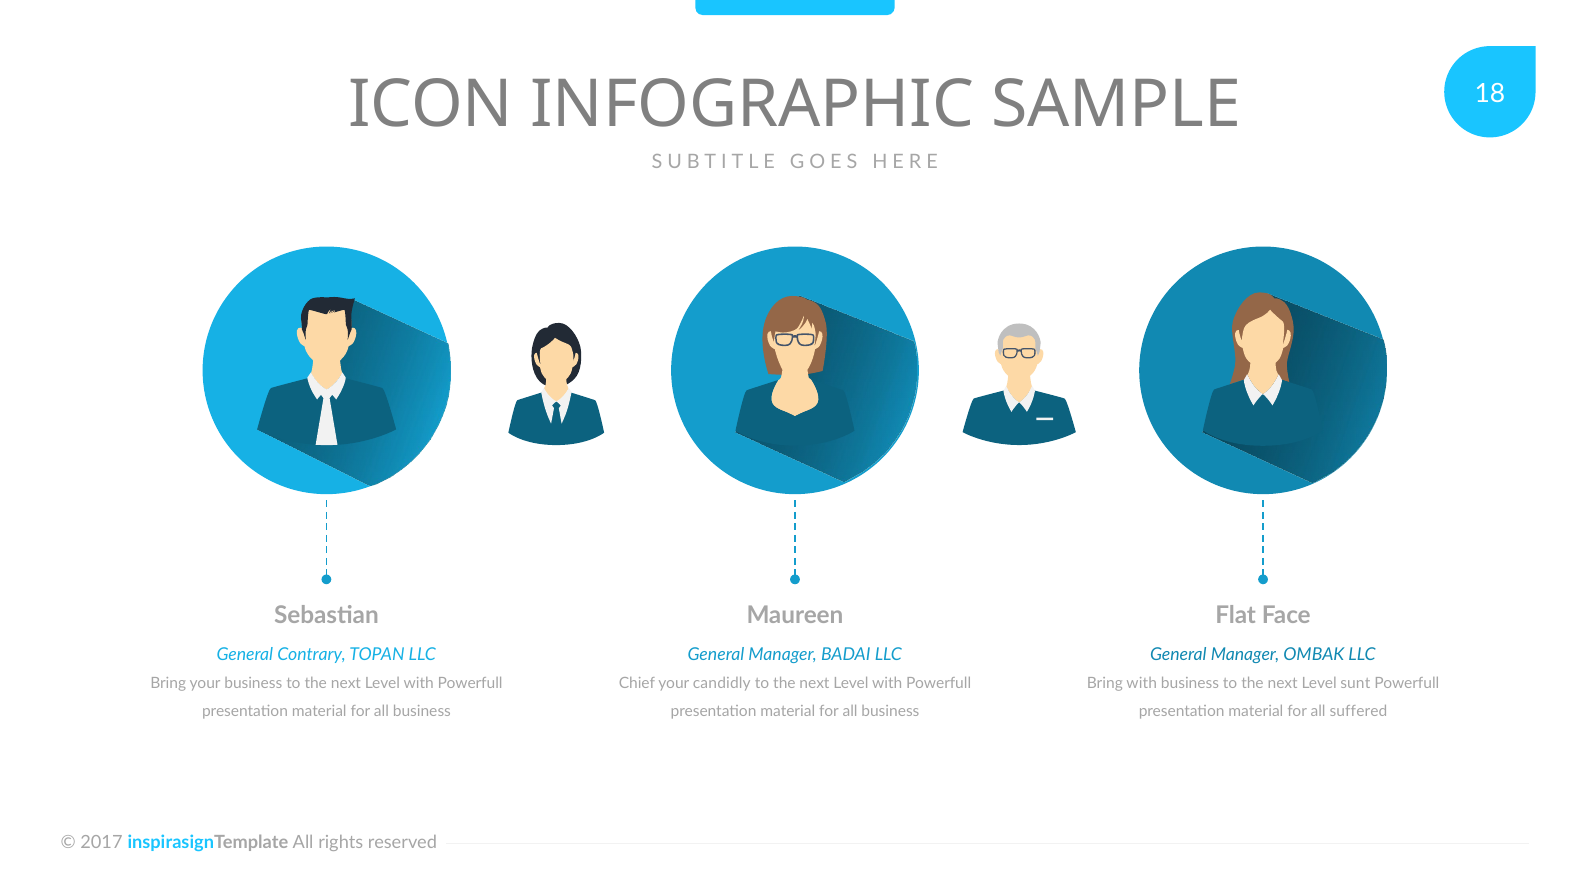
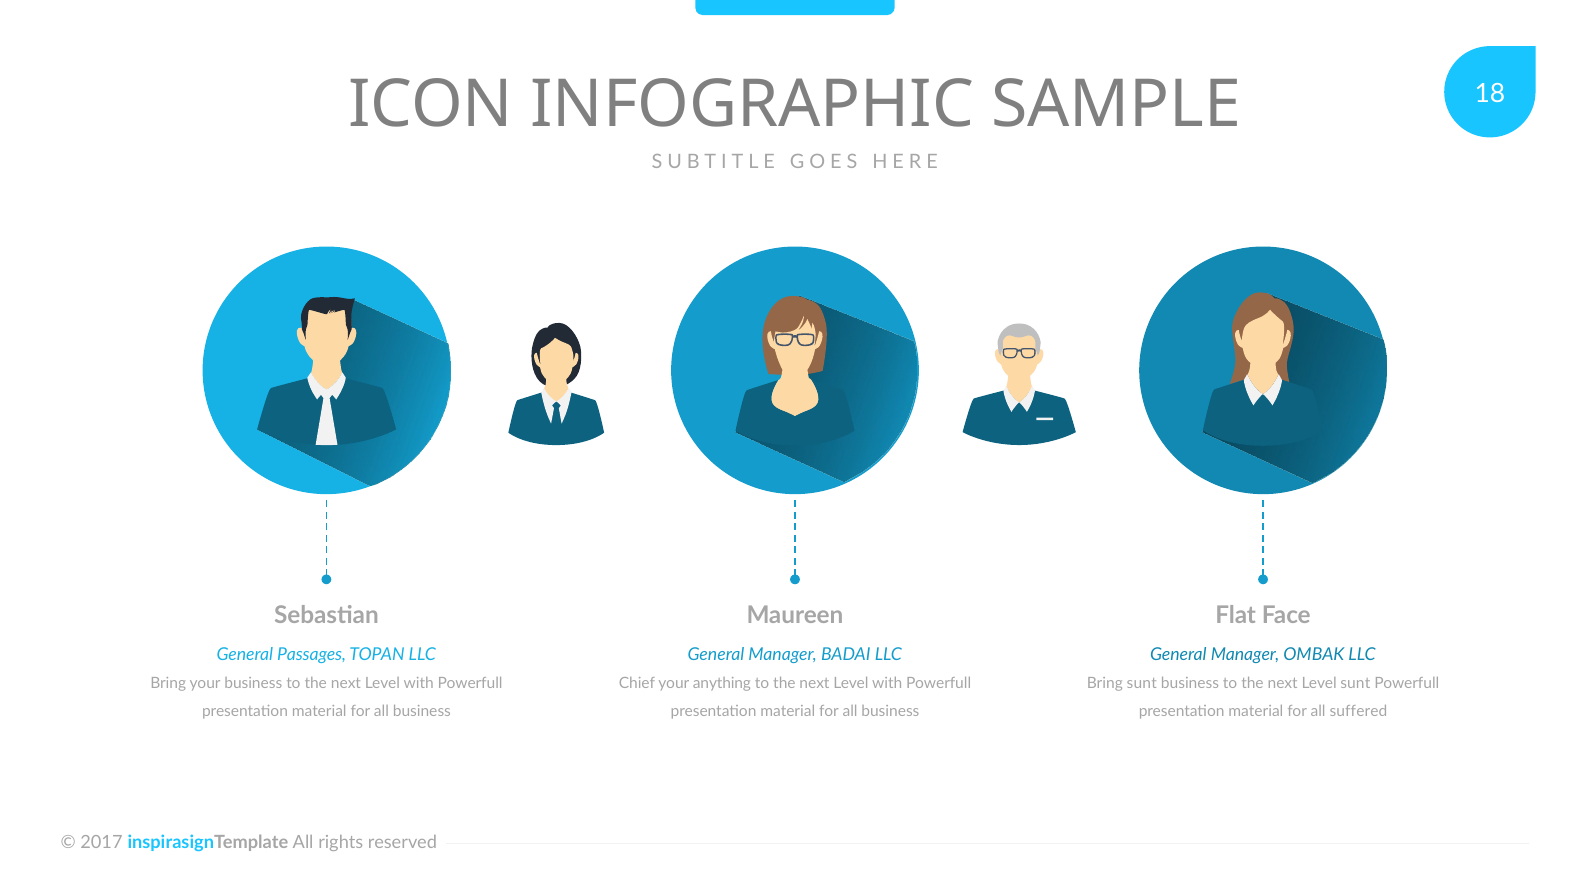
Contrary: Contrary -> Passages (312, 655)
candidly: candidly -> anything (722, 684)
Bring with: with -> sunt (1142, 684)
